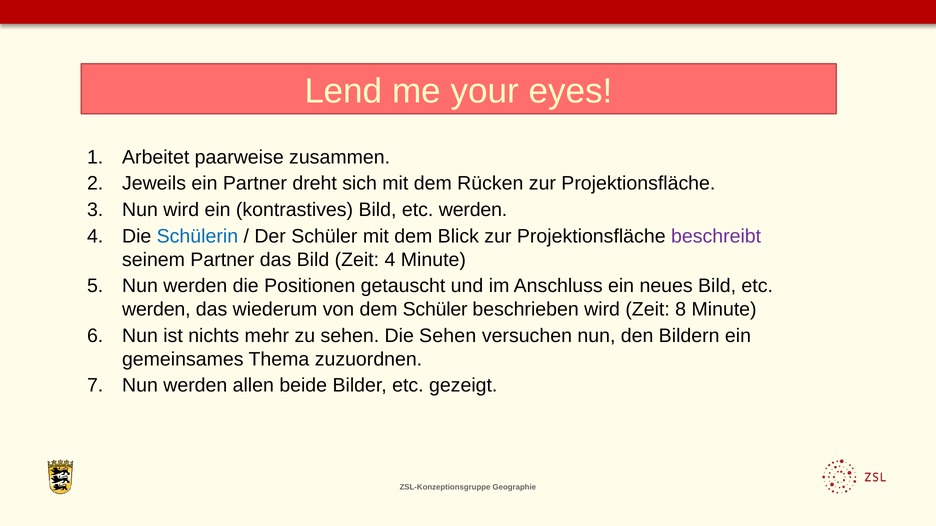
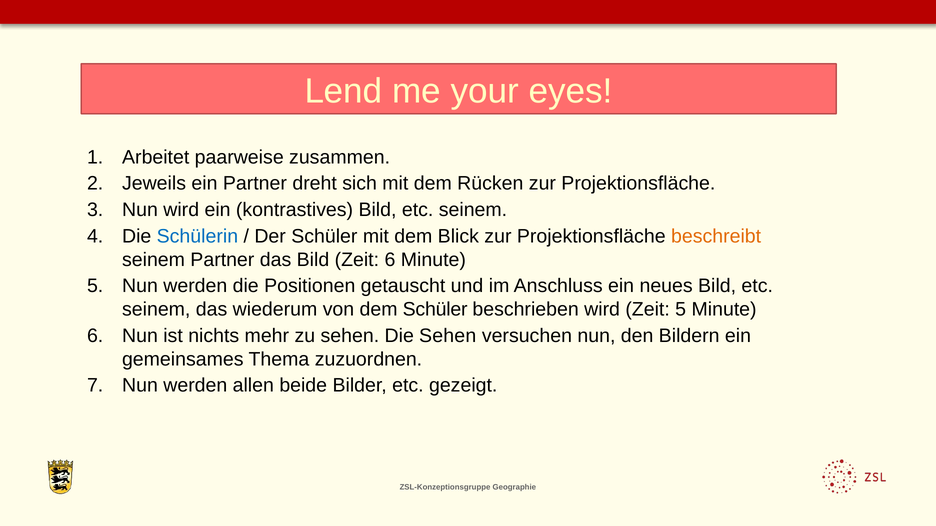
kontrastives Bild etc werden: werden -> seinem (473, 210)
beschreibt colour: purple -> orange (716, 236)
Zeit 4: 4 -> 6 (390, 260)
werden: werden -> seinem (156, 310)
Zeit 8: 8 -> 5 (681, 310)
